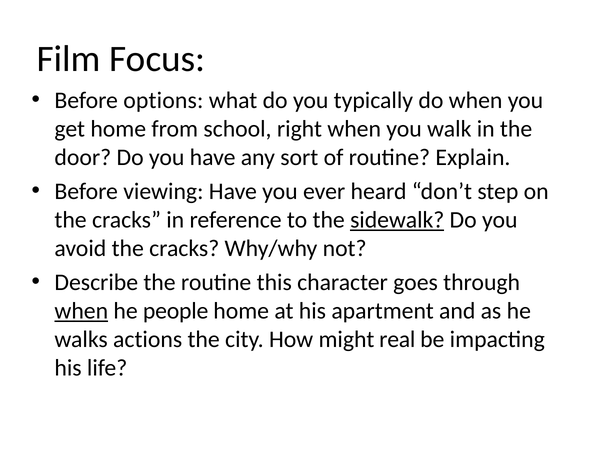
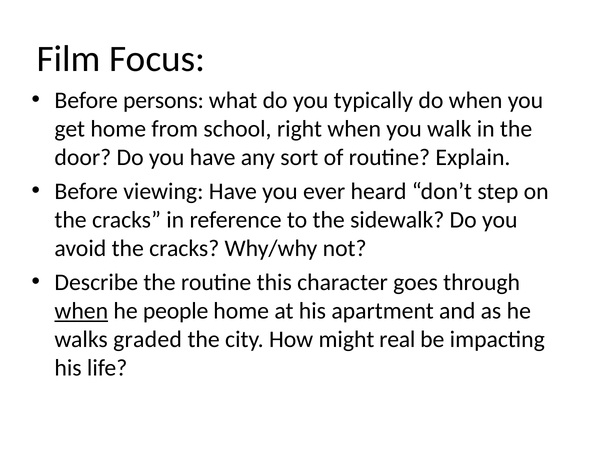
options: options -> persons (164, 100)
sidewalk underline: present -> none (397, 220)
actions: actions -> graded (148, 340)
